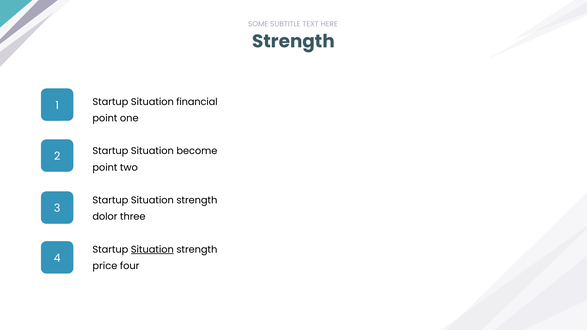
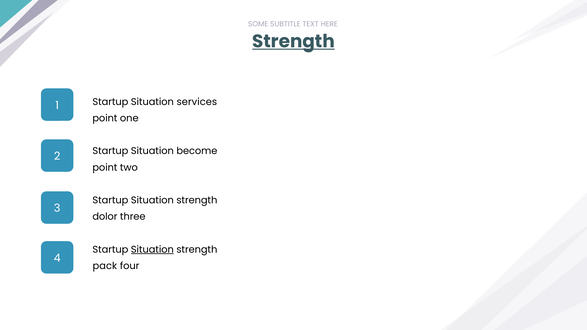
Strength underline: none -> present (293, 41)
financial: financial -> services (197, 102)
price: price -> pack (105, 266)
